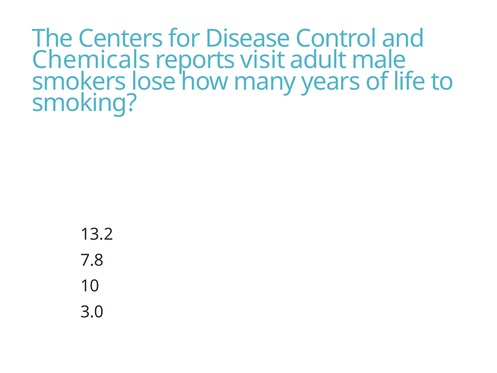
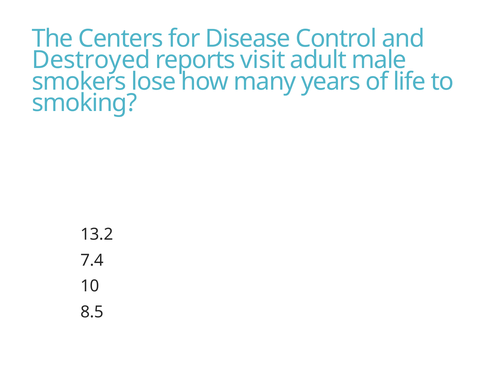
Chemicals: Chemicals -> Destroyed (91, 60)
7.8: 7.8 -> 7.4 (92, 260)
3.0: 3.0 -> 8.5 (92, 312)
